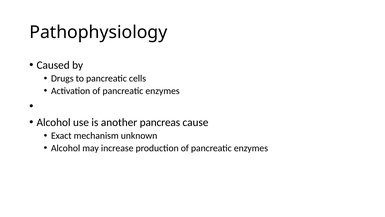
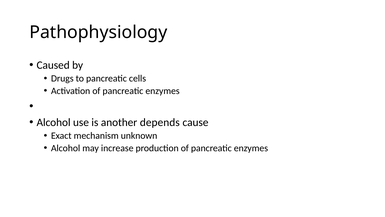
pancreas: pancreas -> depends (160, 122)
